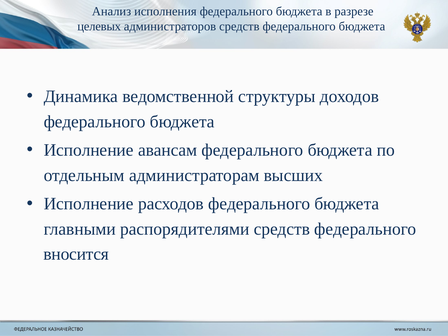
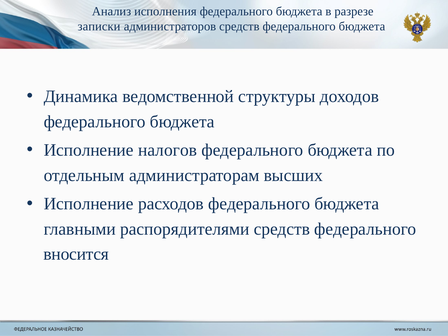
целевых: целевых -> записки (99, 26)
авансам: авансам -> налогов (168, 150)
